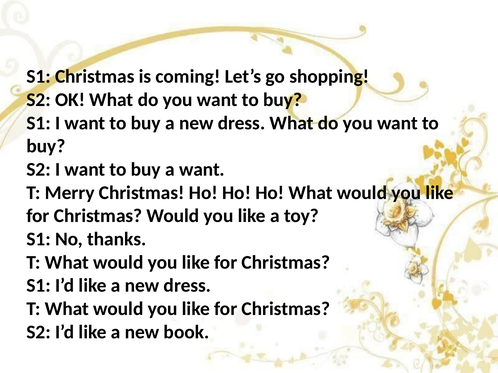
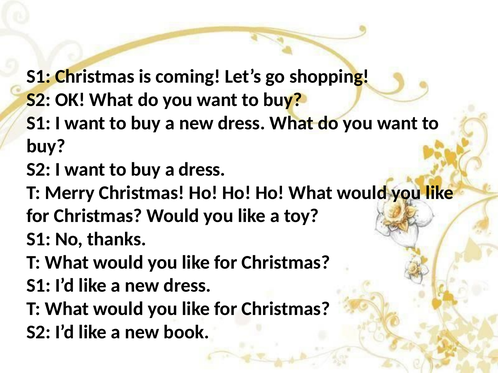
a want: want -> dress (202, 170)
